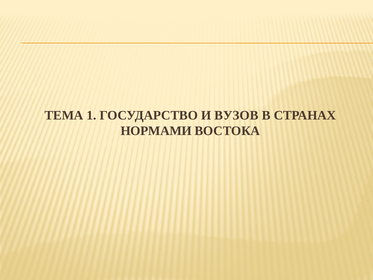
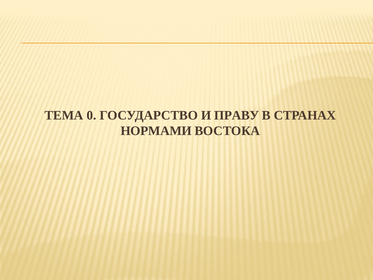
1: 1 -> 0 (91, 115)
ВУЗОВ: ВУЗОВ -> ПРАВУ (237, 115)
